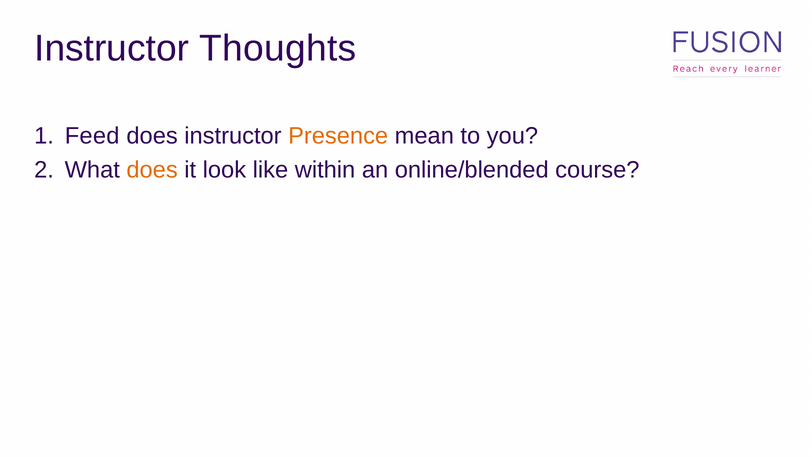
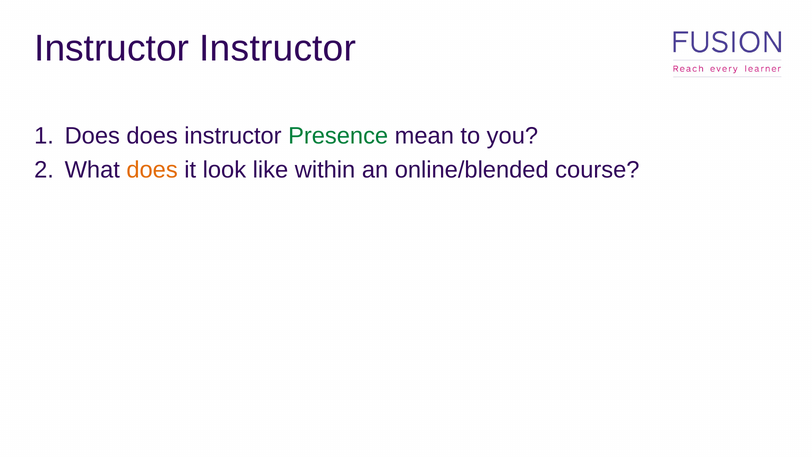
Instructor Thoughts: Thoughts -> Instructor (278, 49)
Feed: Feed -> Does (92, 136)
Presence colour: orange -> green (338, 136)
